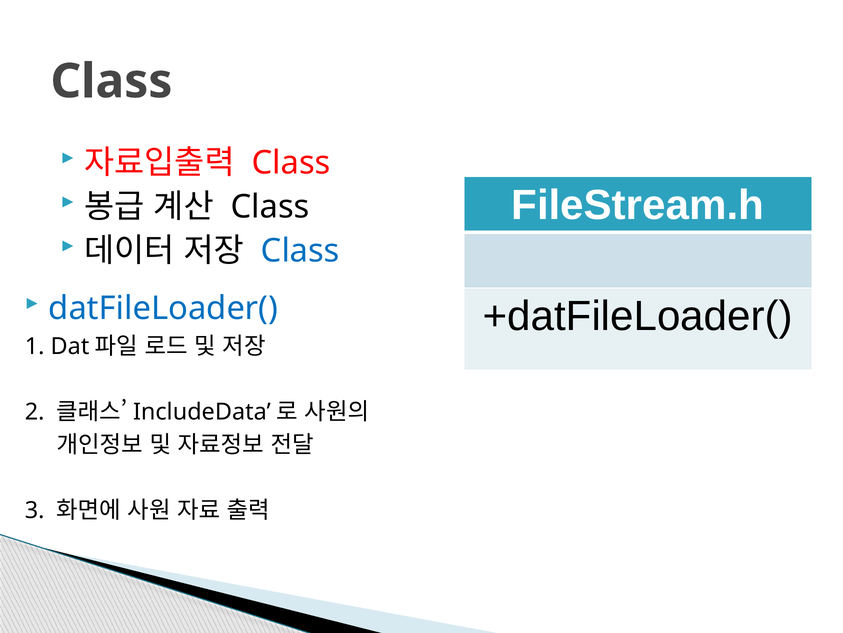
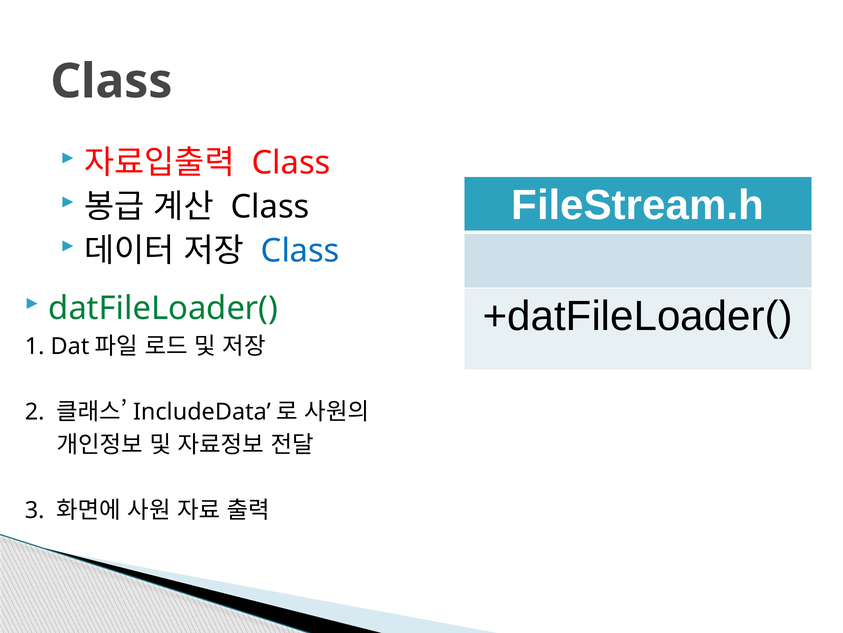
datFileLoader( colour: blue -> green (163, 308)
